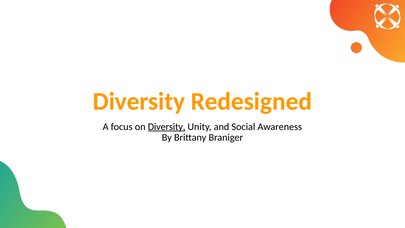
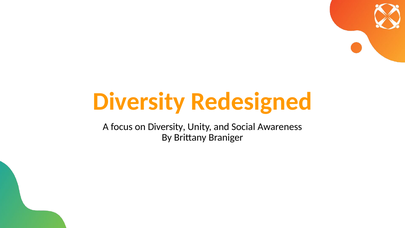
Diversity underline: present -> none (167, 127)
